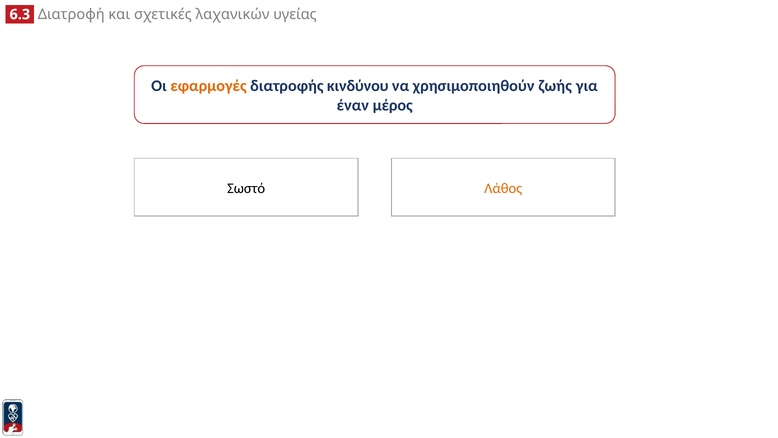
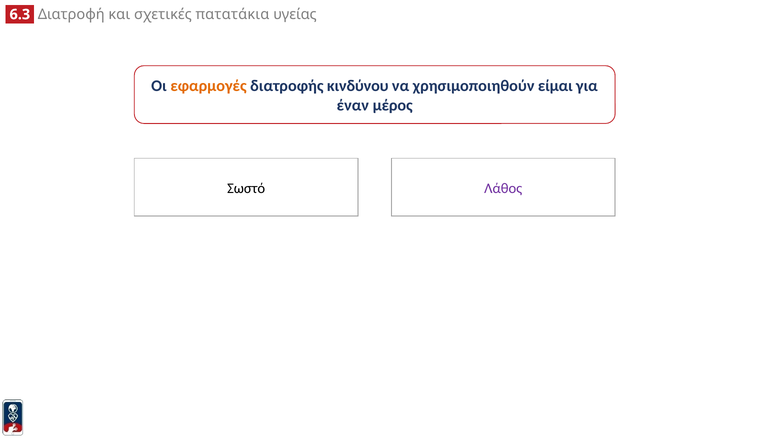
λαχανικών: λαχανικών -> πατατάκια (232, 14)
ζωής: ζωής -> είμαι (555, 86)
Λάθος colour: orange -> purple (503, 188)
